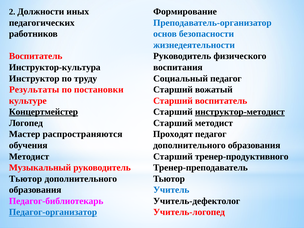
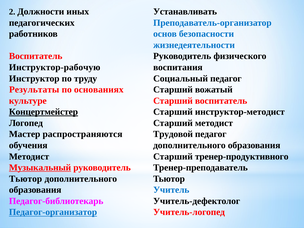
Формирование: Формирование -> Устанавливать (185, 12)
Инструктор-культура: Инструктор-культура -> Инструктор-рабочую (55, 67)
постановки: постановки -> основаниях (99, 90)
инструктор-методист underline: present -> none (240, 112)
Проходят: Проходят -> Трудовой (173, 134)
Музыкальный underline: none -> present (40, 168)
